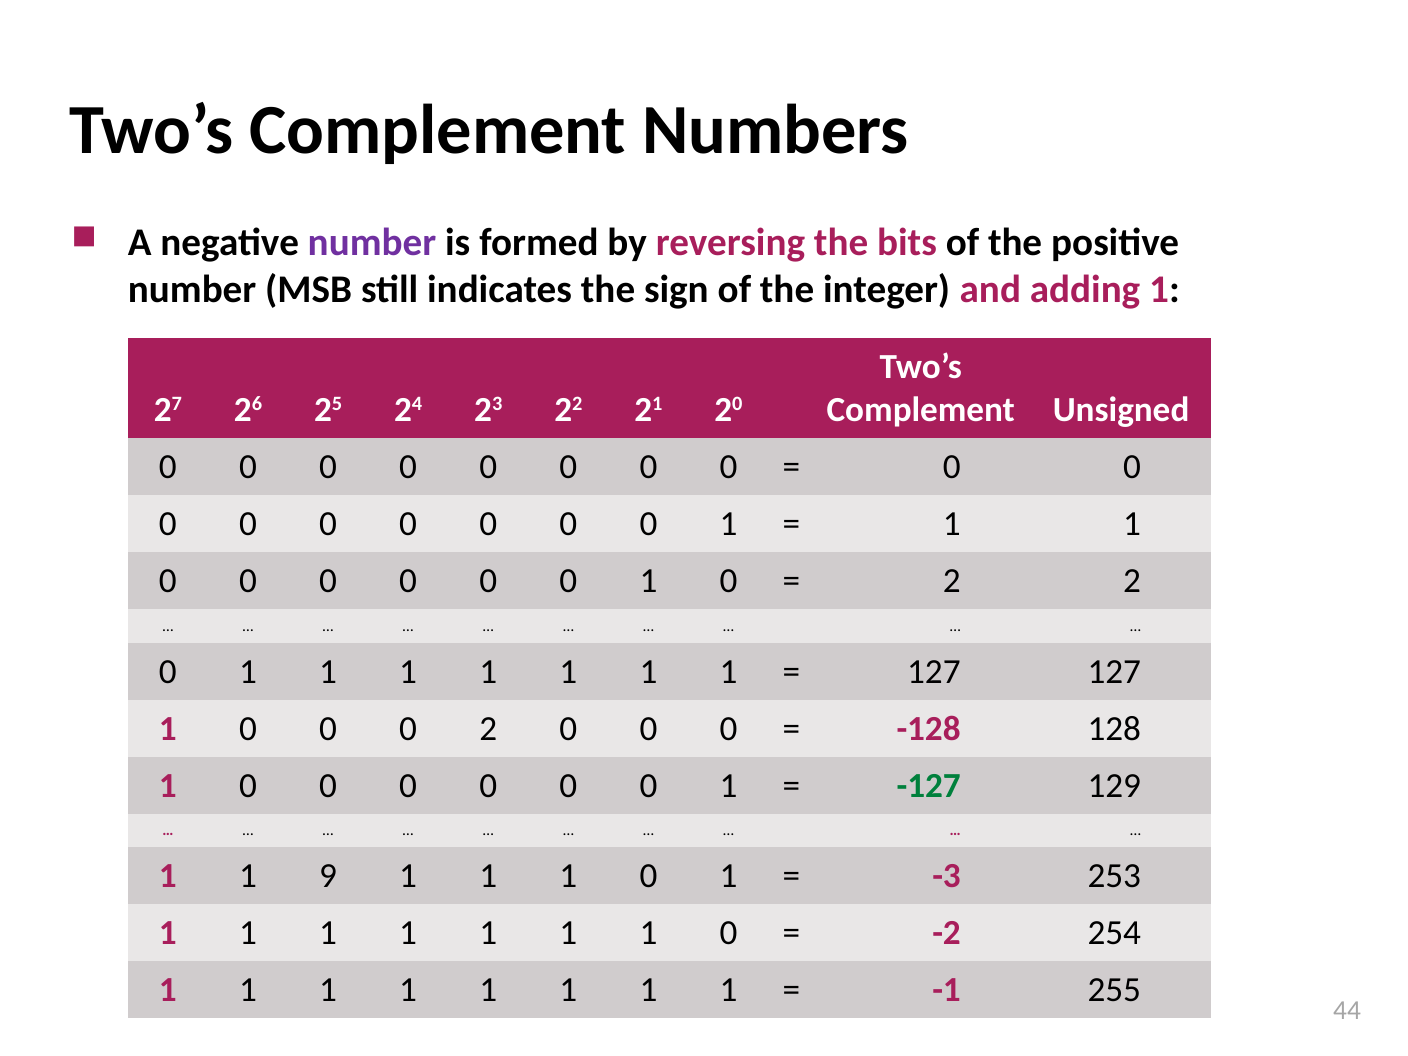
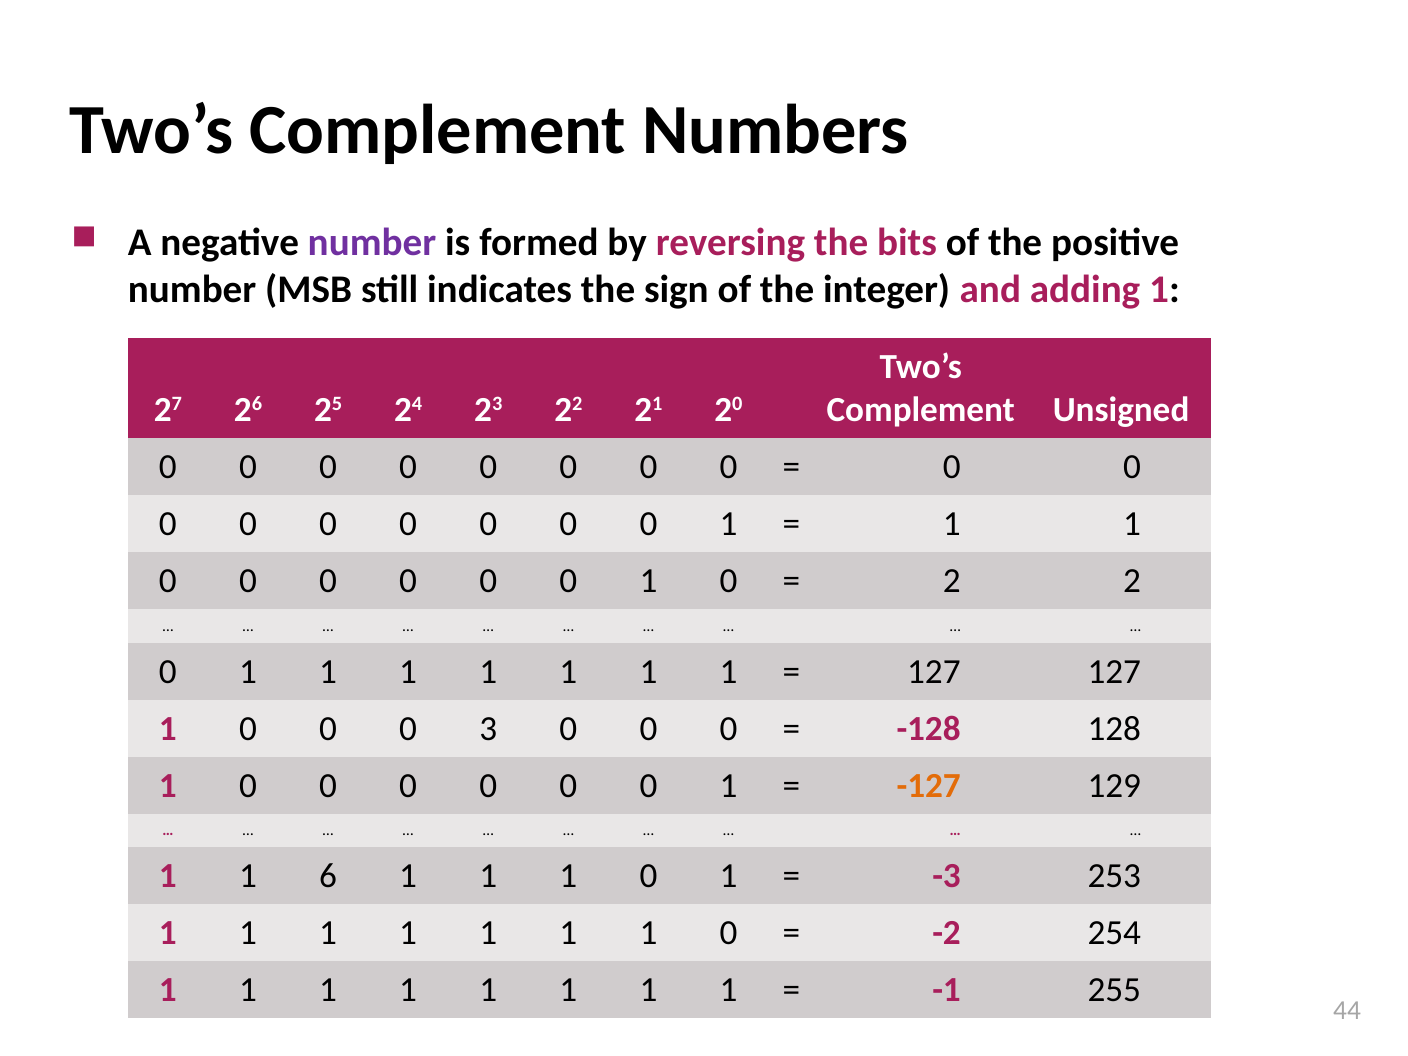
0 2: 2 -> 3 (488, 729)
-127 colour: green -> orange (929, 786)
9: 9 -> 6 (328, 876)
